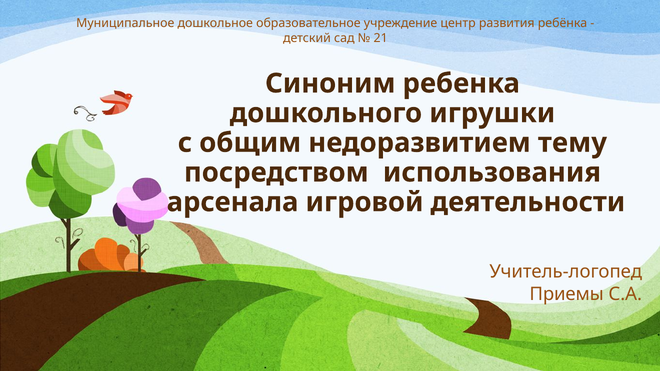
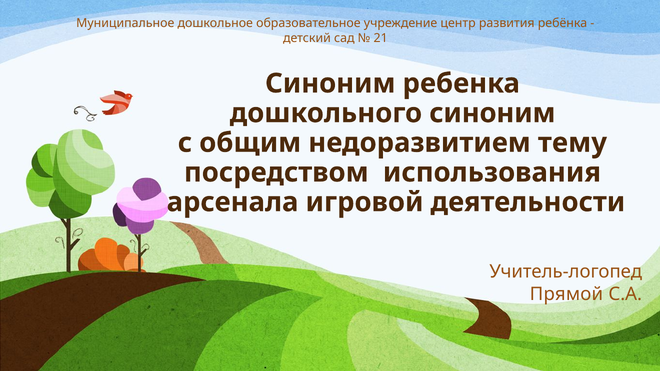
дошкольного игрушки: игрушки -> синоним (492, 113)
Приемы: Приемы -> Прямой (566, 294)
